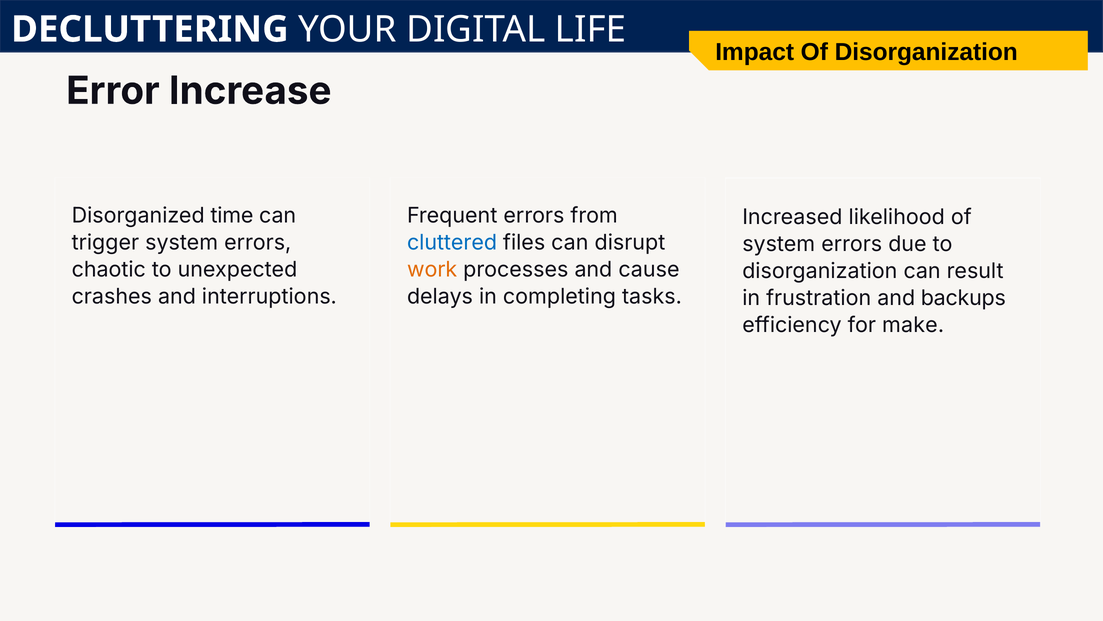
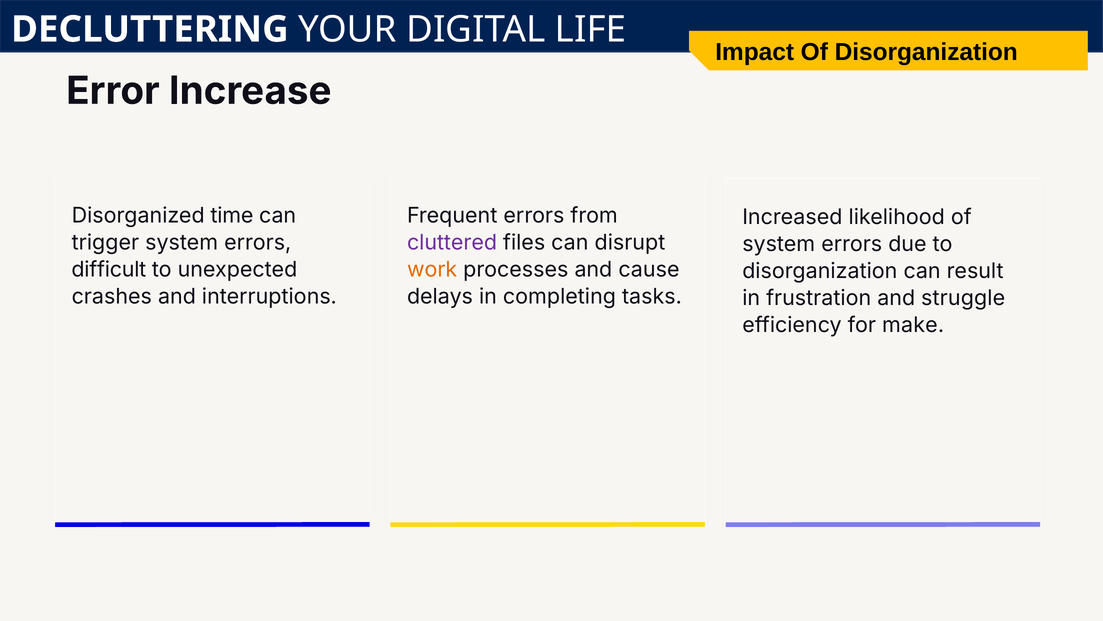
cluttered colour: blue -> purple (452, 242)
chaotic: chaotic -> difficult (109, 269)
backups: backups -> struggle (963, 298)
